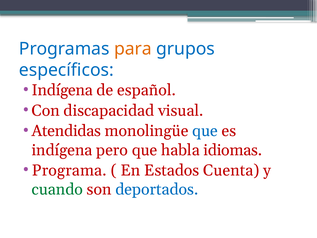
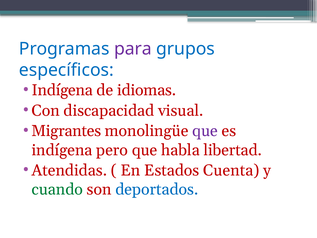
para colour: orange -> purple (133, 49)
español: español -> idiomas (147, 90)
Atendidas: Atendidas -> Migrantes (66, 131)
que colour: blue -> purple (205, 131)
idiomas: idiomas -> libertad (233, 150)
Programa: Programa -> Atendidas (69, 170)
